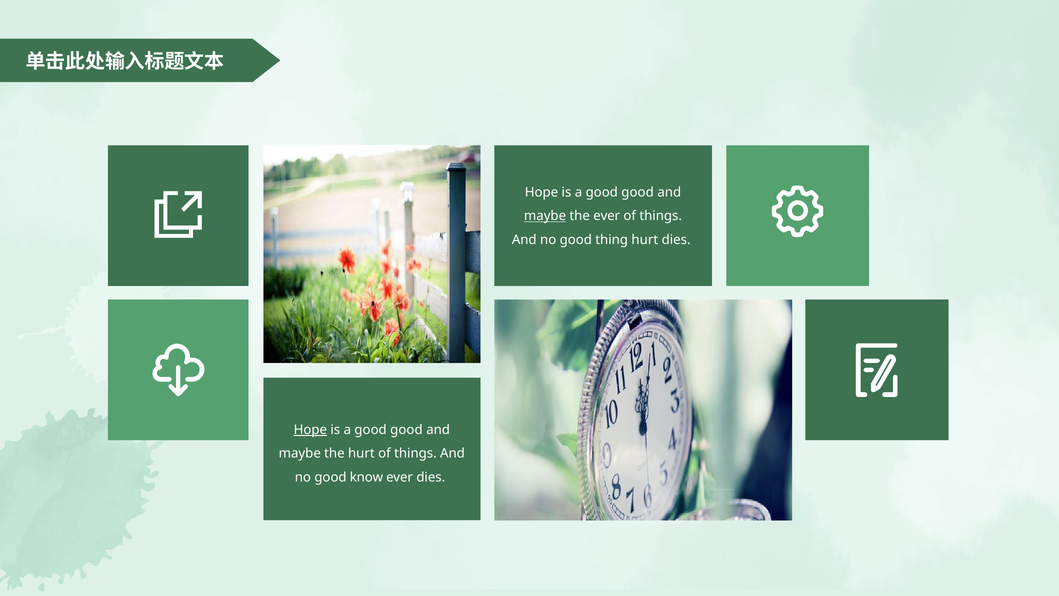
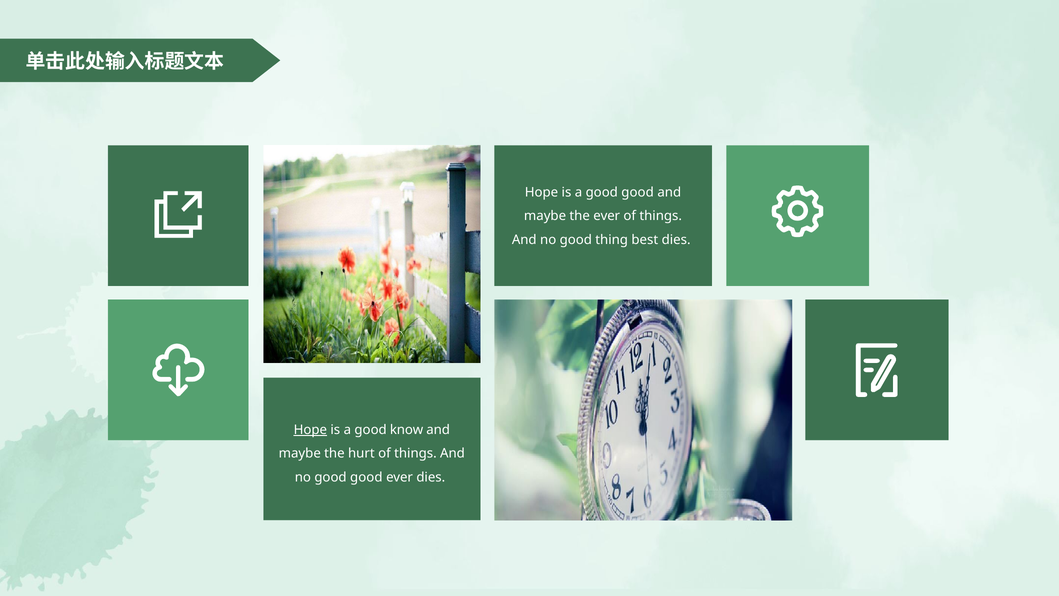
maybe underline: present -> none (545, 216)
thing hurt: hurt -> best (645, 240)
good: good -> know (407, 429)
no good know: know -> good (366, 477)
